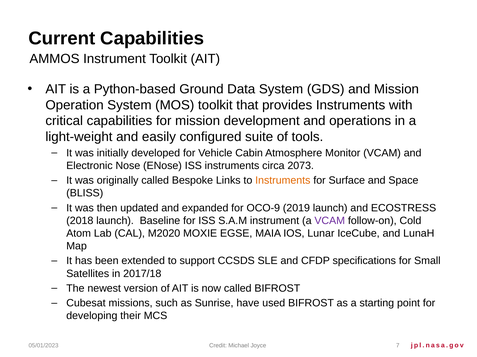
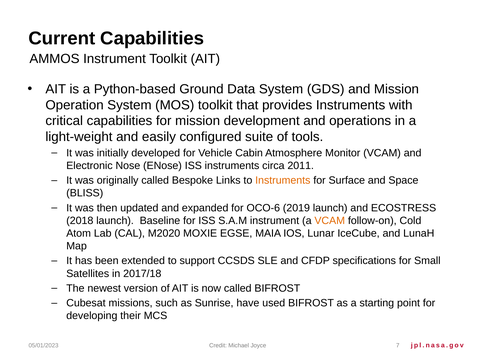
2073: 2073 -> 2011 (301, 166)
OCO-9: OCO-9 -> OCO-6 (263, 208)
VCAM colour: purple -> orange (330, 221)
